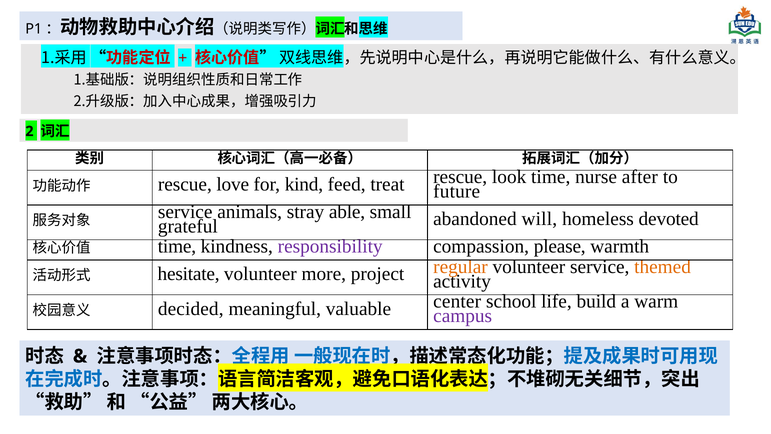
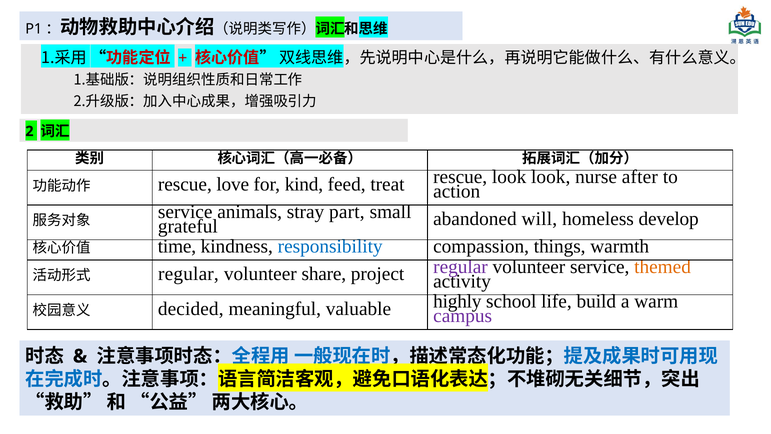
look time: time -> look (551, 177)
future: future -> action (457, 191)
able: able -> part (347, 212)
devoted: devoted -> develop (669, 219)
responsibility colour: purple -> blue (330, 246)
please: please -> things (560, 246)
hesitate: hesitate -> regular (188, 274)
more: more -> share (324, 274)
regular colour: orange -> purple (460, 267)
center: center -> highly (457, 301)
